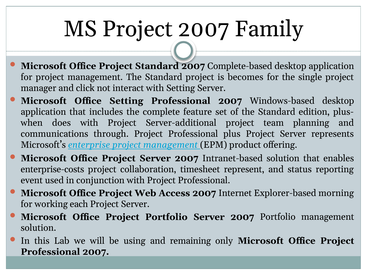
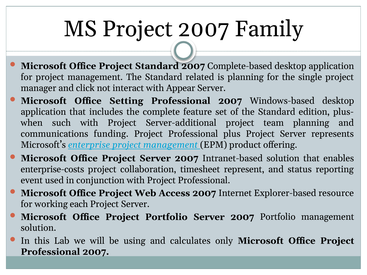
Standard project: project -> related (200, 77)
is becomes: becomes -> planning (246, 77)
with Setting: Setting -> Appear (181, 88)
does: does -> such (61, 123)
through: through -> funding (111, 134)
morning: morning -> resource (336, 193)
remaining: remaining -> calculates (190, 241)
